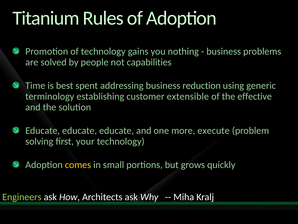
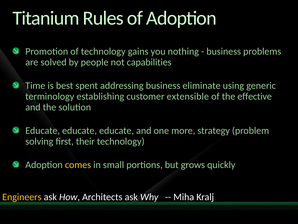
reduction: reduction -> eliminate (202, 86)
execute: execute -> strategy (214, 130)
your: your -> their (85, 141)
Engineers colour: light green -> yellow (22, 197)
